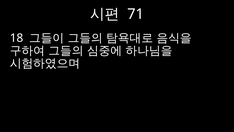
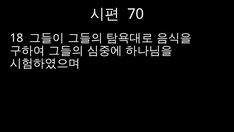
71: 71 -> 70 (136, 14)
